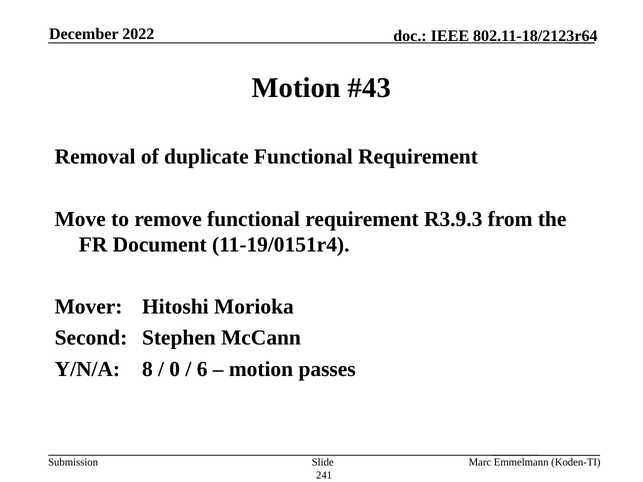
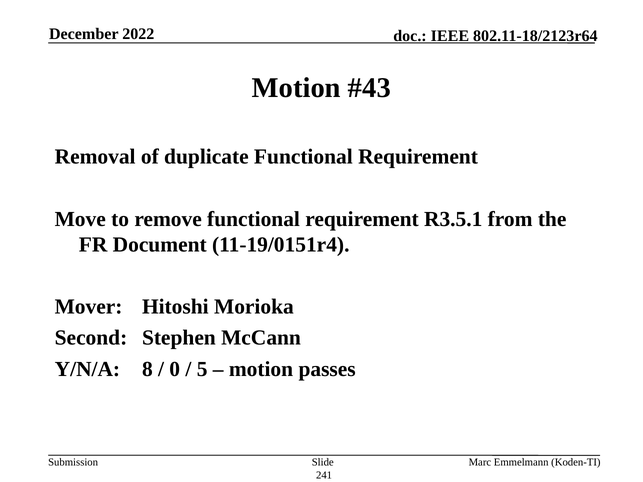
R3.9.3: R3.9.3 -> R3.5.1 (453, 219)
6: 6 -> 5 (202, 369)
